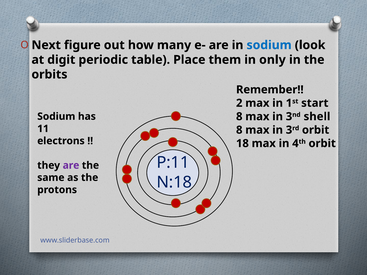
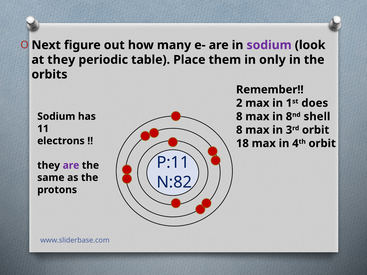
sodium colour: blue -> purple (269, 45)
at digit: digit -> they (61, 60)
start: start -> does (315, 103)
3: 3 -> 8 (289, 117)
N:18: N:18 -> N:82 (174, 182)
